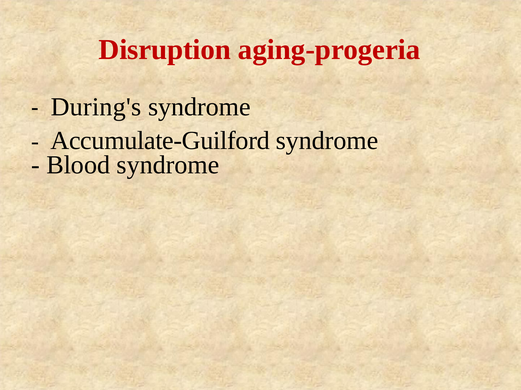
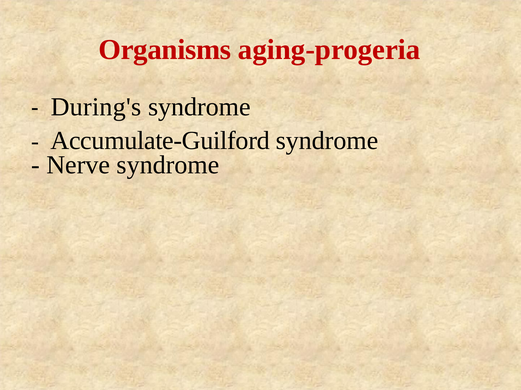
Disruption: Disruption -> Organisms (165, 50)
Blood: Blood -> Nerve (78, 165)
